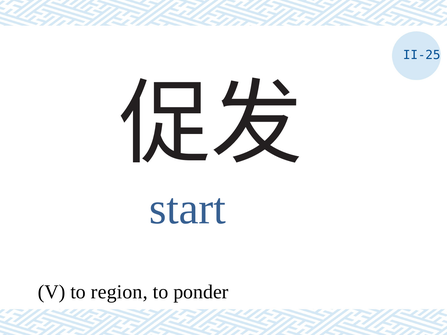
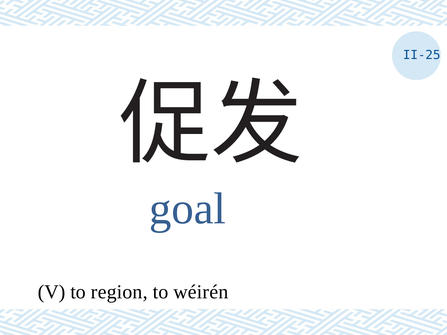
start: start -> goal (187, 209)
ponder: ponder -> wéirén (201, 292)
